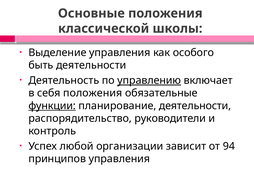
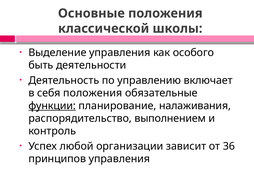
управлению underline: present -> none (149, 81)
планирование деятельности: деятельности -> налаживания (195, 106)
руководители: руководители -> выполнением (170, 119)
94: 94 -> 36 (229, 147)
